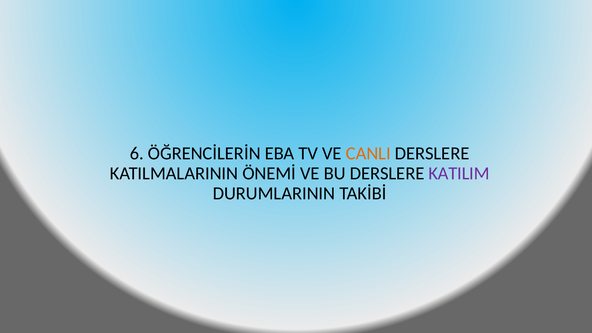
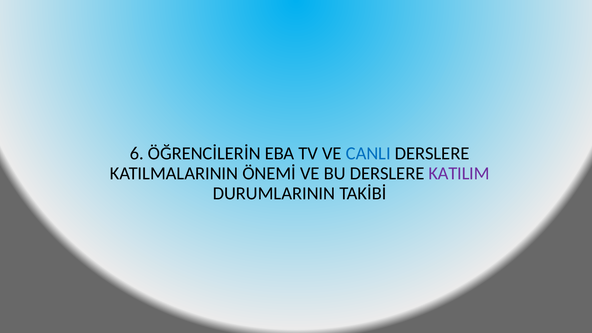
CANLI colour: orange -> blue (368, 154)
